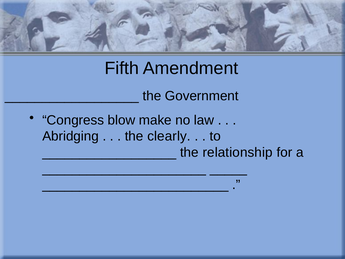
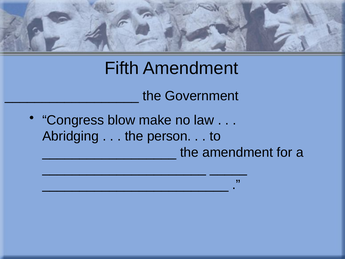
clearly: clearly -> person (169, 136)
the relationship: relationship -> amendment (238, 152)
